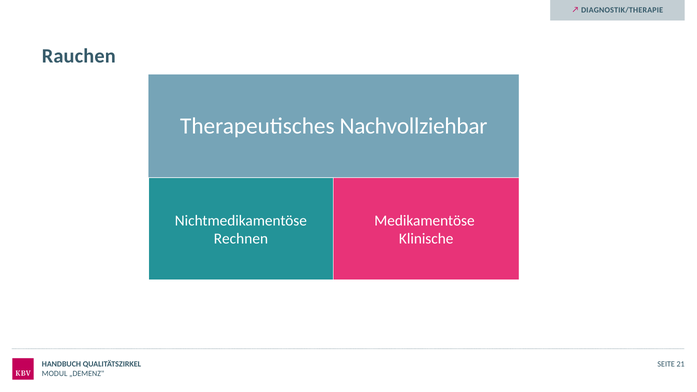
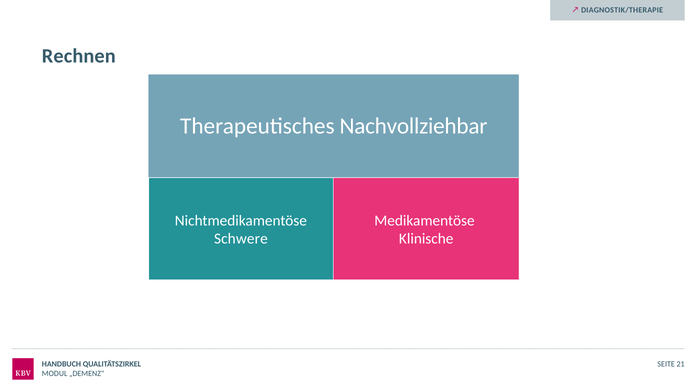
Rauchen: Rauchen -> Rechnen (79, 56)
Rechnen: Rechnen -> Schwere (241, 239)
